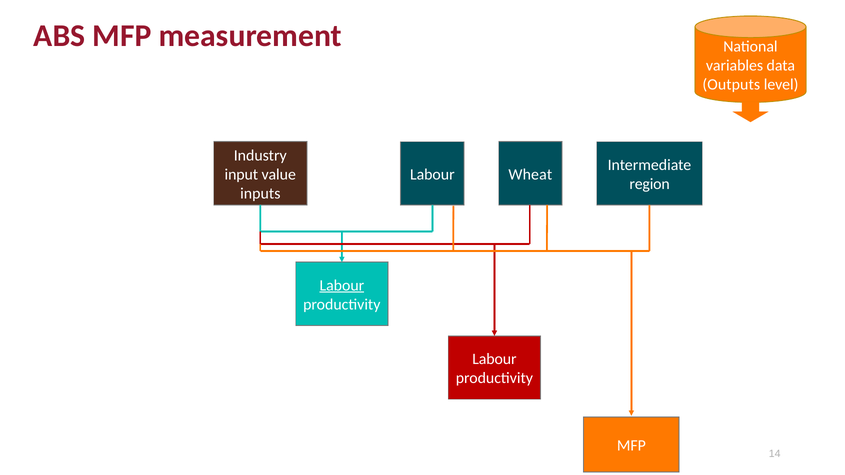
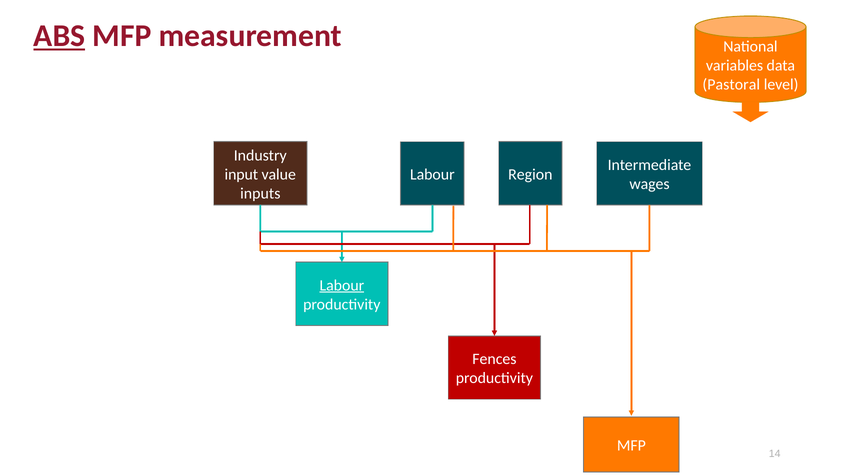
ABS underline: none -> present (59, 36)
Outputs: Outputs -> Pastoral (731, 85)
Wheat: Wheat -> Region (530, 174)
region: region -> wages (650, 184)
Labour: Labour -> Fences (494, 359)
